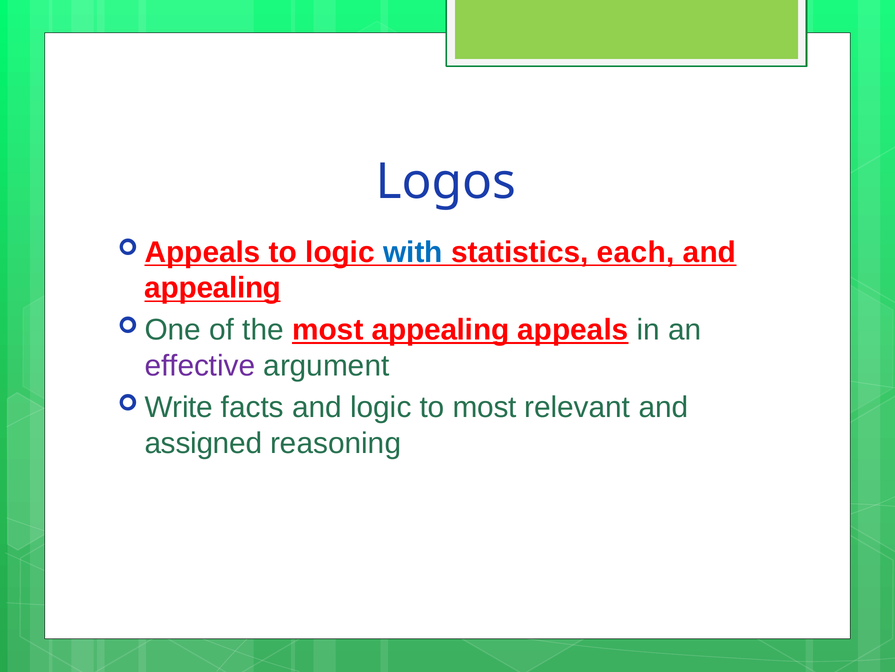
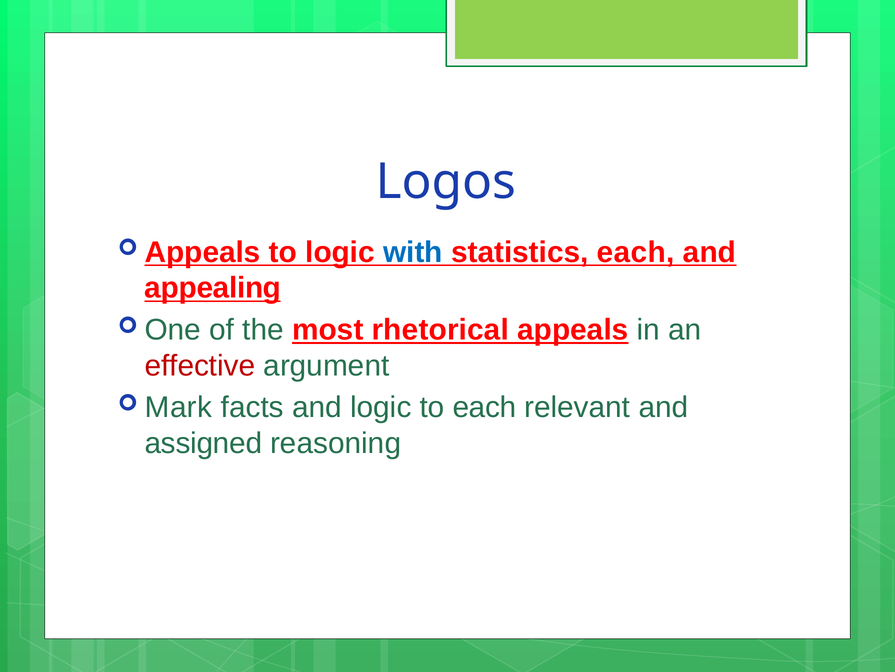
most appealing: appealing -> rhetorical (440, 329)
effective colour: purple -> red (200, 365)
Write: Write -> Mark (178, 407)
to most: most -> each (485, 407)
